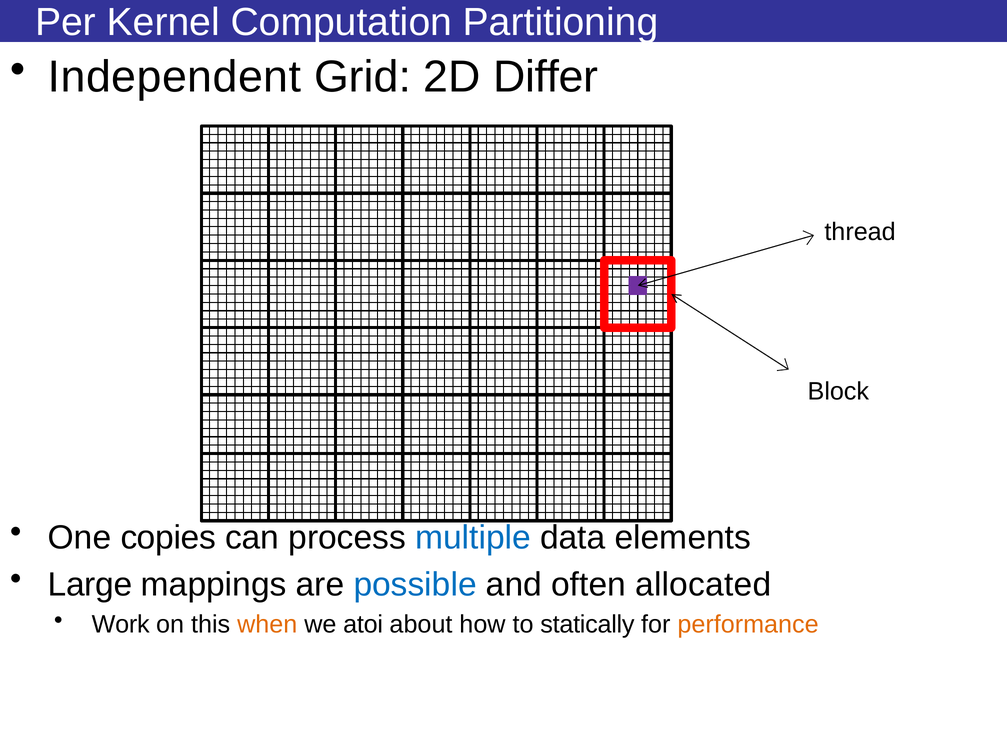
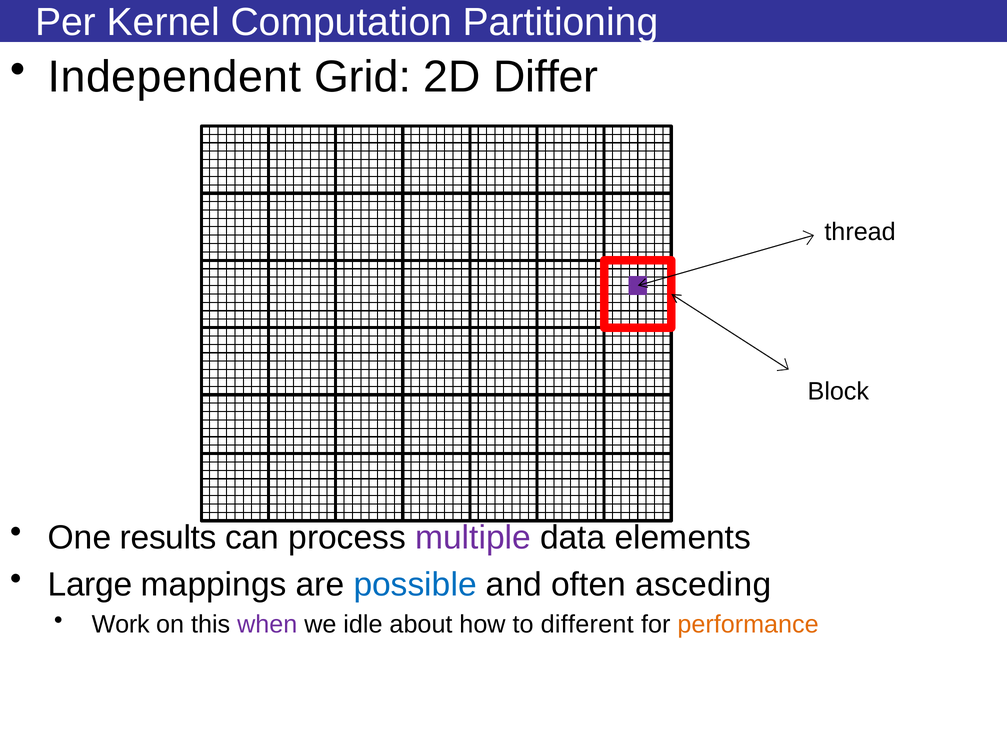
copies: copies -> results (168, 537)
multiple colour: blue -> purple (473, 537)
allocated: allocated -> asceding (703, 584)
when colour: orange -> purple (267, 624)
atoi: atoi -> idle (363, 624)
statically: statically -> different (587, 624)
